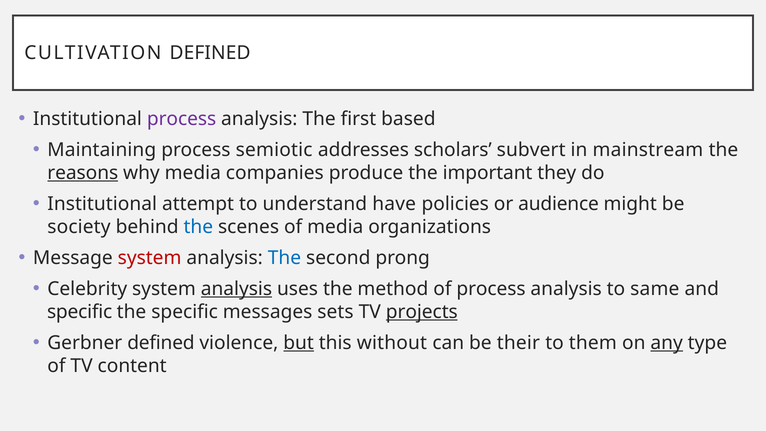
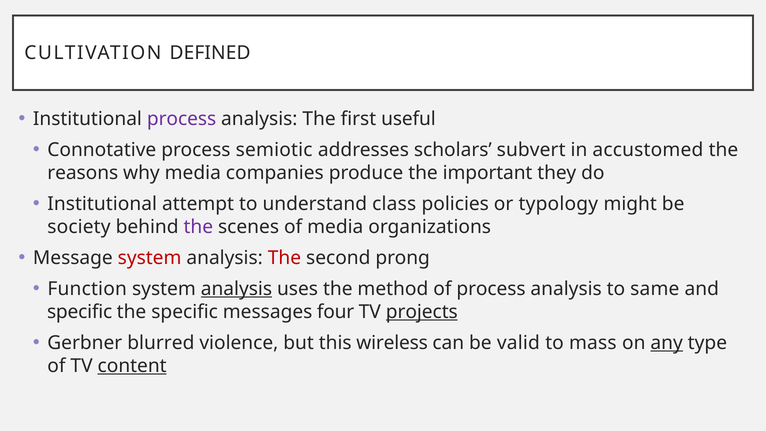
based: based -> useful (408, 119)
Maintaining: Maintaining -> Connotative (102, 150)
mainstream: mainstream -> accustomed (648, 150)
reasons underline: present -> none (83, 173)
have: have -> class (394, 204)
audience: audience -> typology (558, 204)
the colour: blue -> purple (198, 227)
The colour: blue -> red (284, 258)
Celebrity: Celebrity -> Function (87, 289)
sets: sets -> four (336, 312)
Gerbner defined: defined -> blurred (161, 343)
but underline: present -> none (299, 343)
without: without -> wireless (392, 343)
their: their -> valid (518, 343)
them: them -> mass (593, 343)
content underline: none -> present (132, 366)
